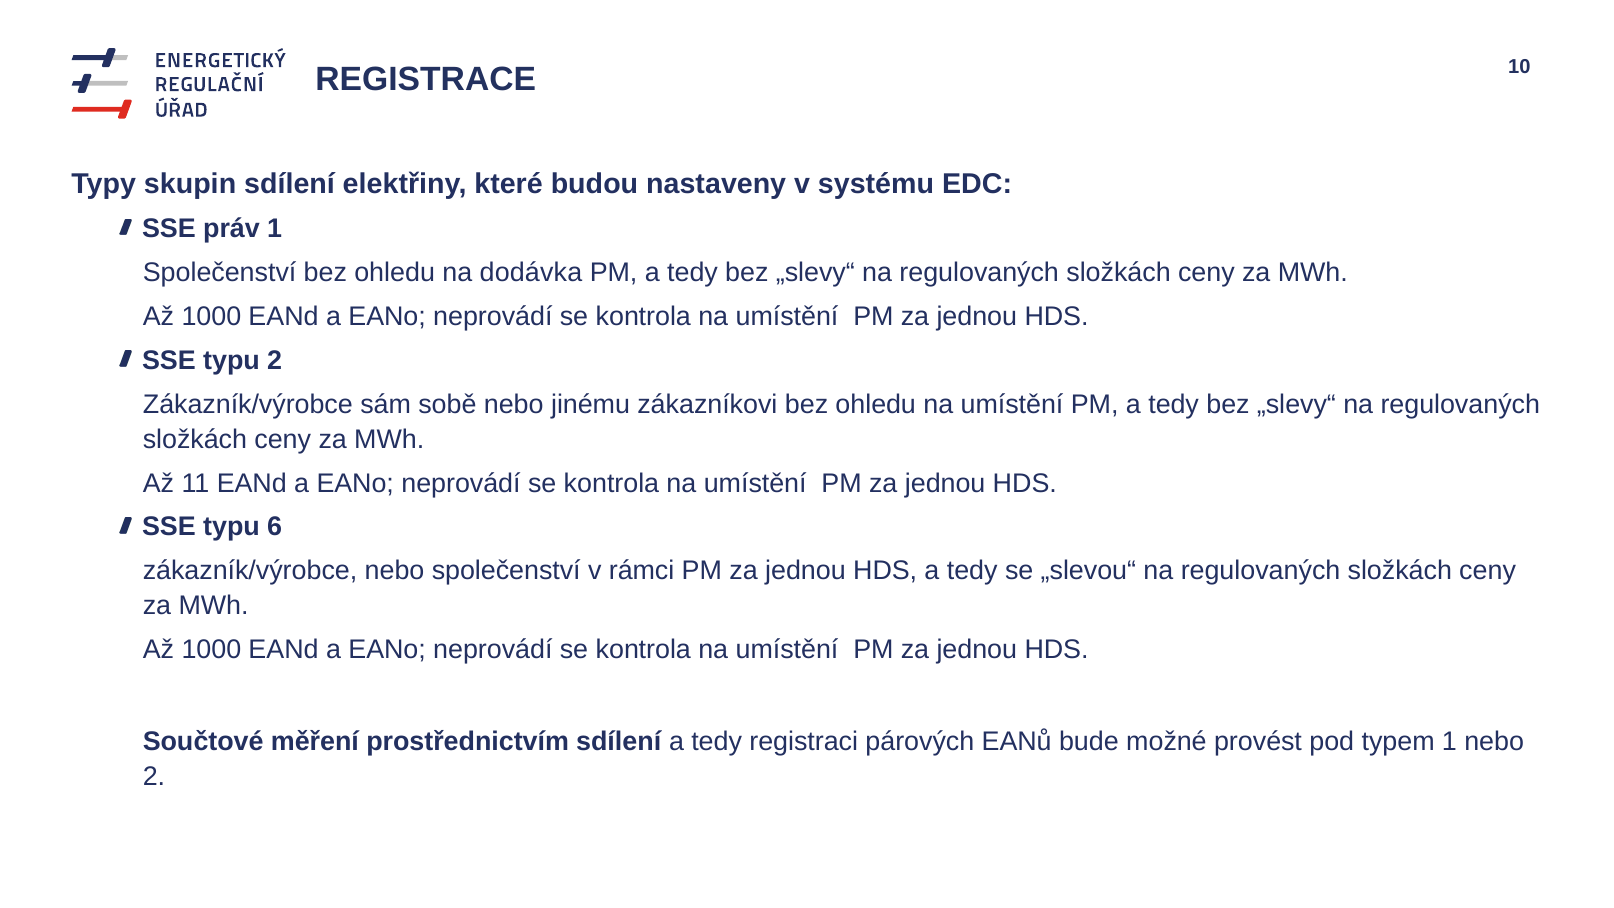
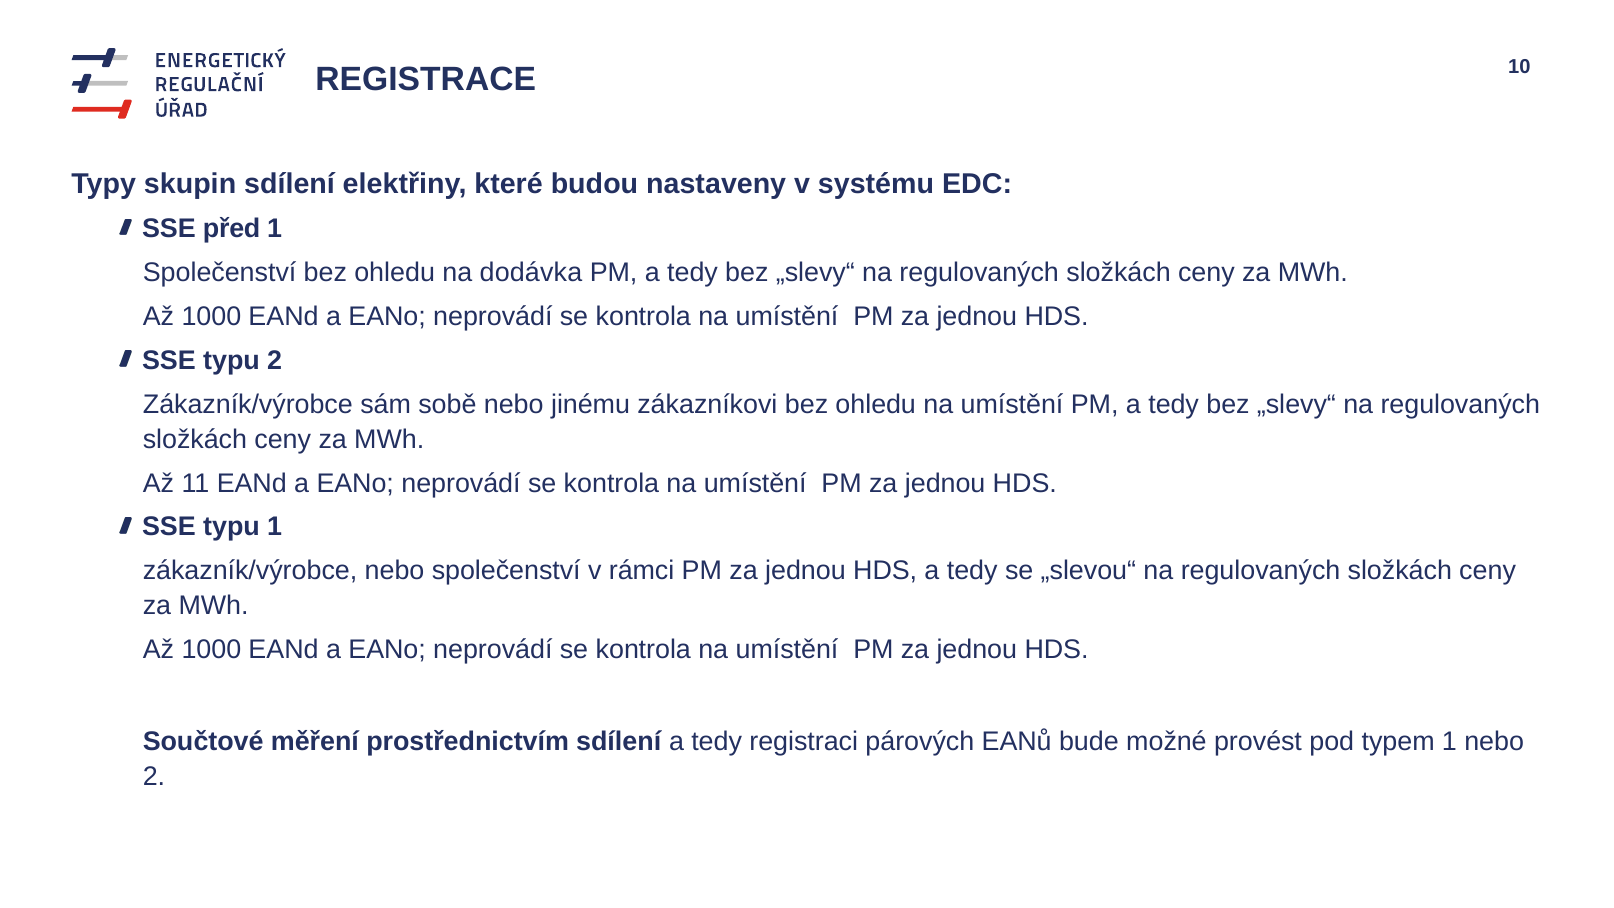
práv: práv -> před (232, 229)
typu 6: 6 -> 1 (275, 527)
